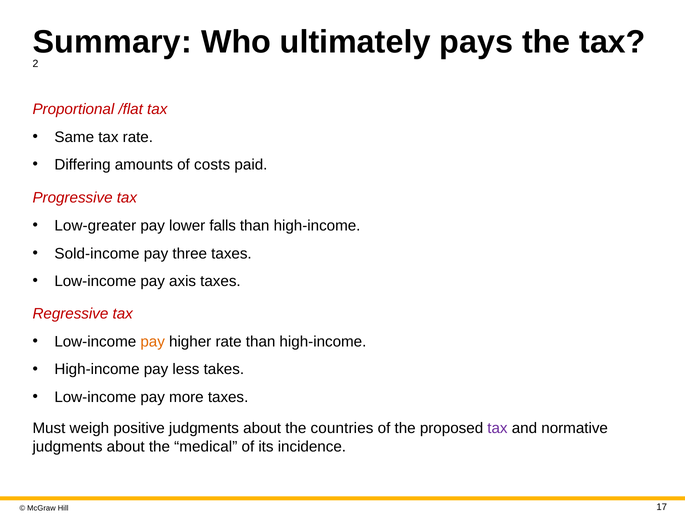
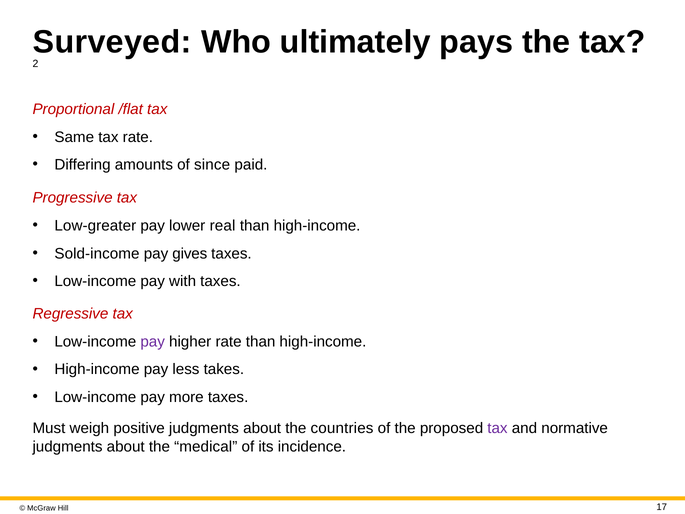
Summary: Summary -> Surveyed (112, 42)
costs: costs -> since (212, 165)
falls: falls -> real (223, 226)
three: three -> gives (190, 253)
axis: axis -> with (183, 281)
pay colour: orange -> purple (153, 341)
